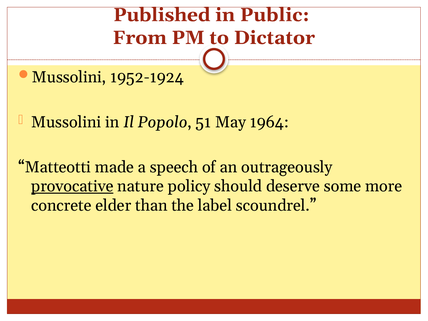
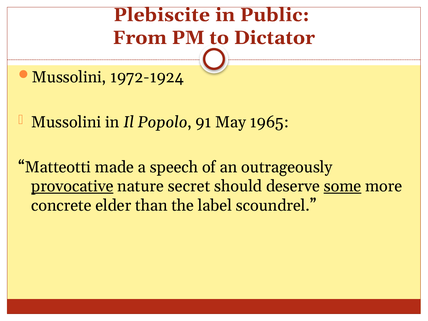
Published: Published -> Plebiscite (162, 15)
1952-1924: 1952-1924 -> 1972-1924 (147, 77)
51: 51 -> 91 (203, 122)
1964: 1964 -> 1965 (269, 122)
policy: policy -> secret (189, 186)
some underline: none -> present (343, 186)
